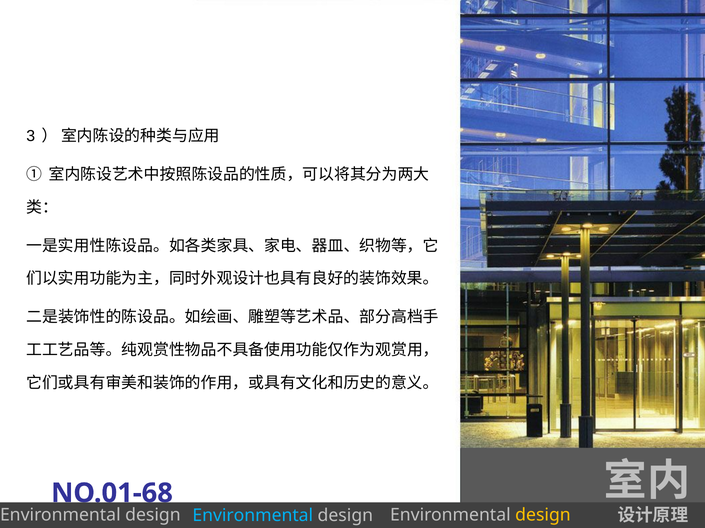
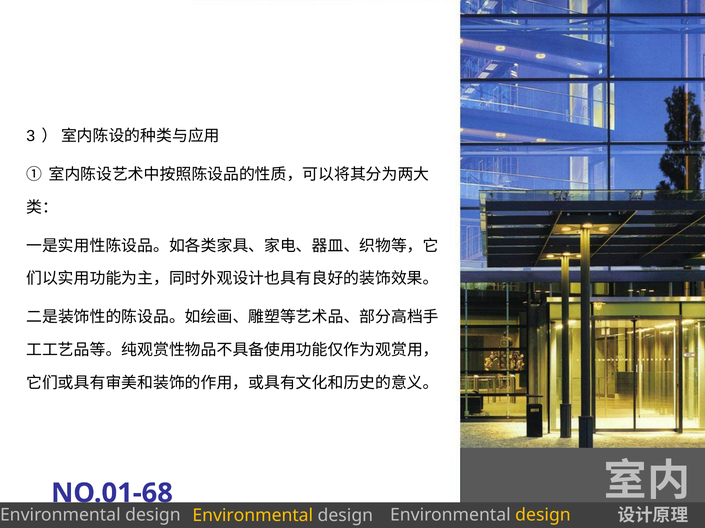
Environmental colour: light blue -> yellow (253, 516)
